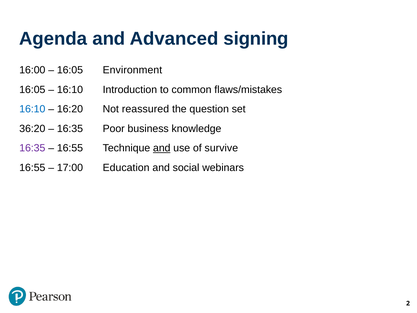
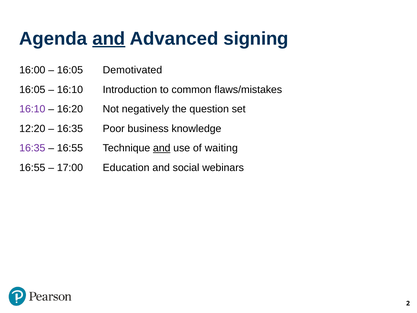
and underline: none -> present (109, 39)
Environment: Environment -> Demotivated (132, 70)
16:10 colour: blue -> purple (32, 109)
reassured: reassured -> negatively (146, 109)
36:20: 36:20 -> 12:20 (32, 129)
survive: survive -> waiting (221, 148)
